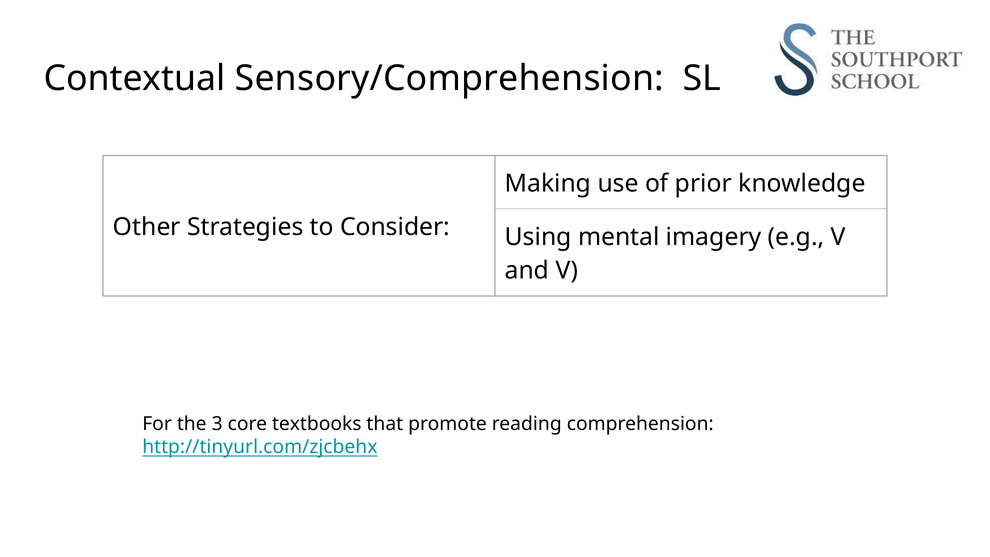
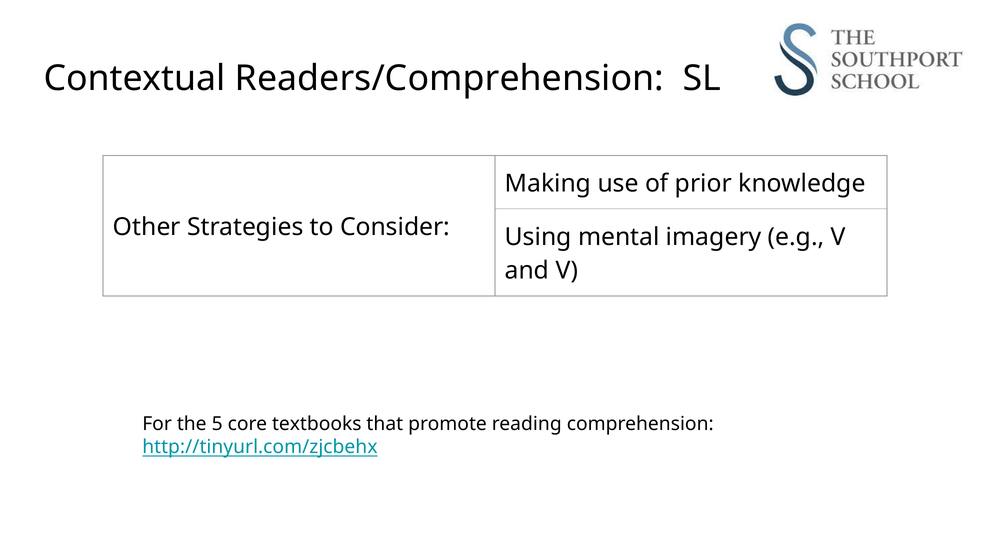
Sensory/Comprehension: Sensory/Comprehension -> Readers/Comprehension (449, 78)
3: 3 -> 5 (217, 424)
